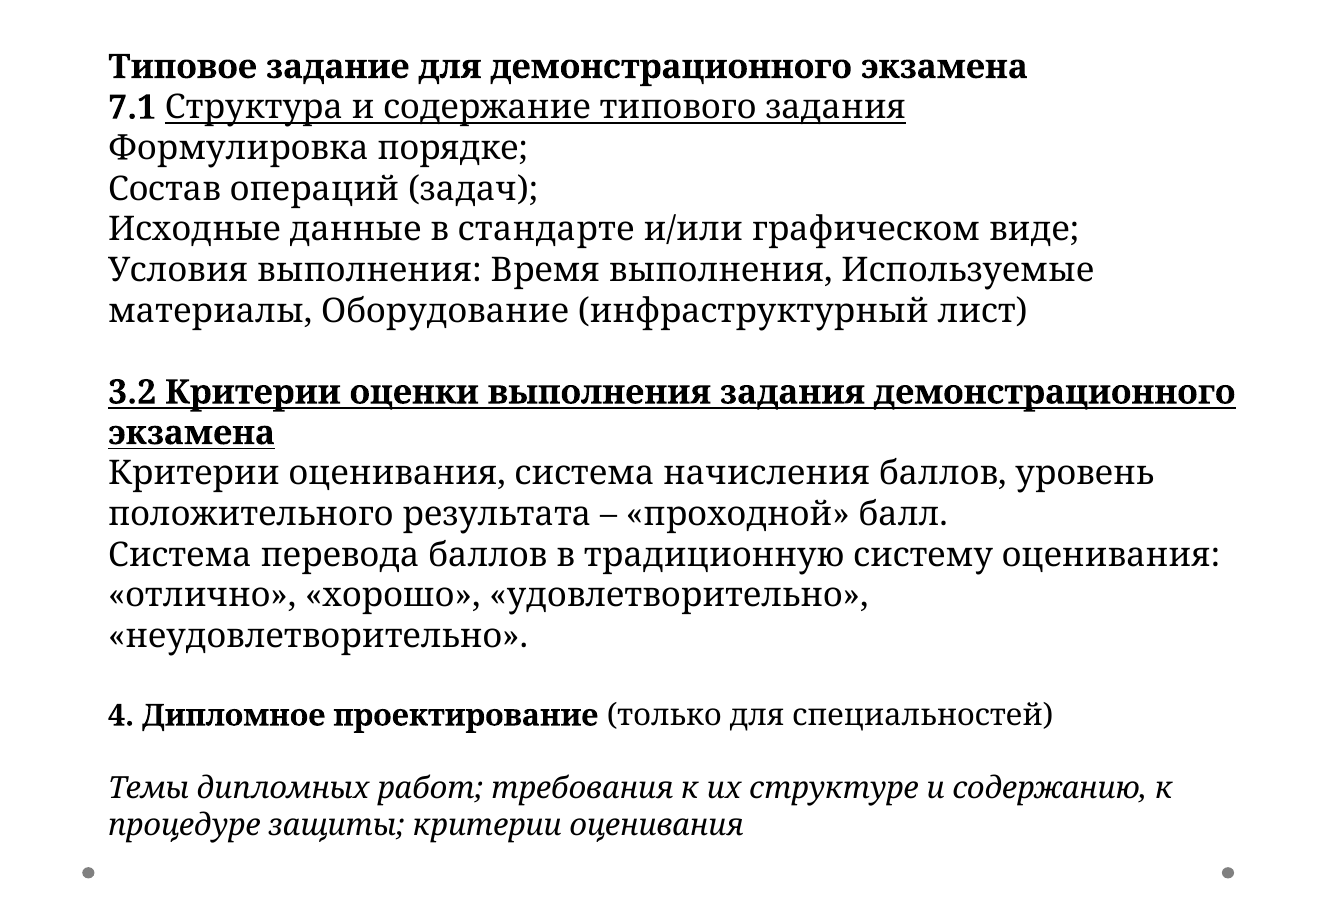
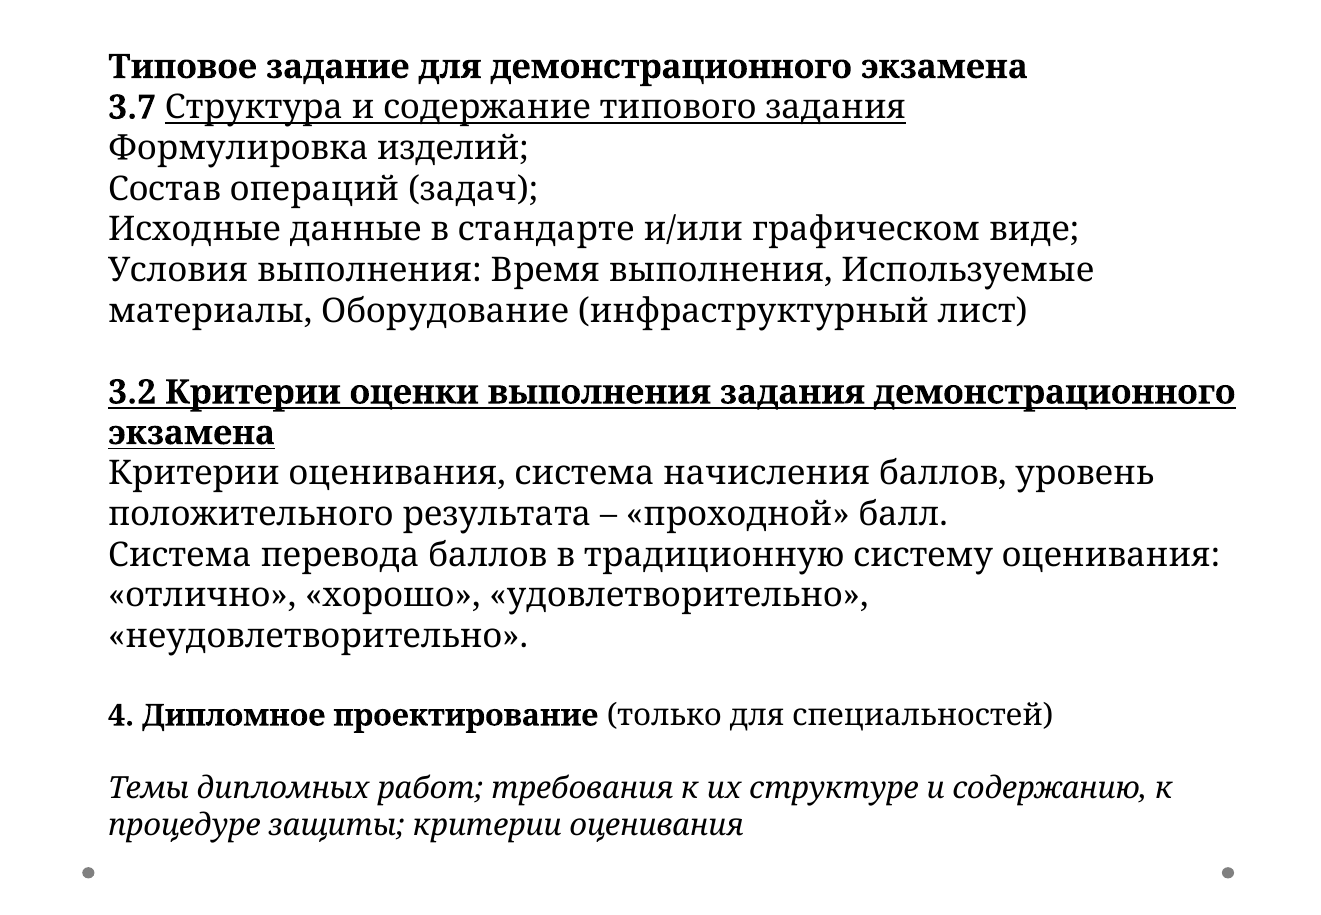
7.1: 7.1 -> 3.7 (132, 107)
порядке: порядке -> изделий (453, 148)
